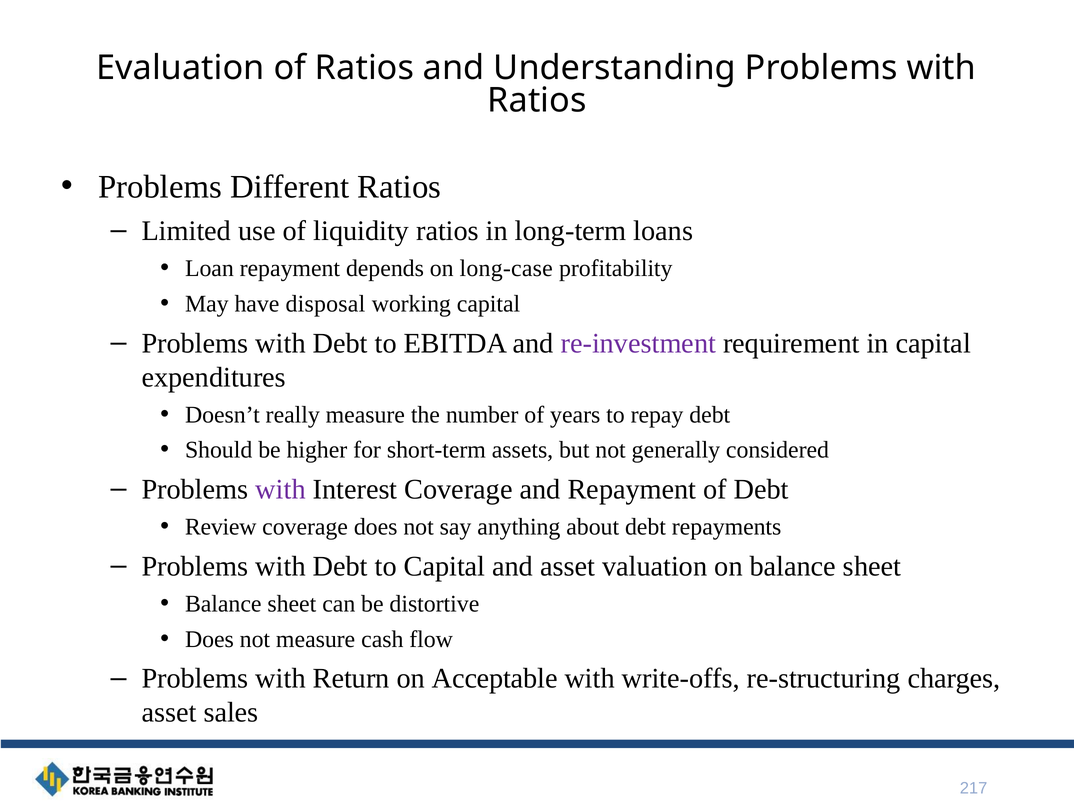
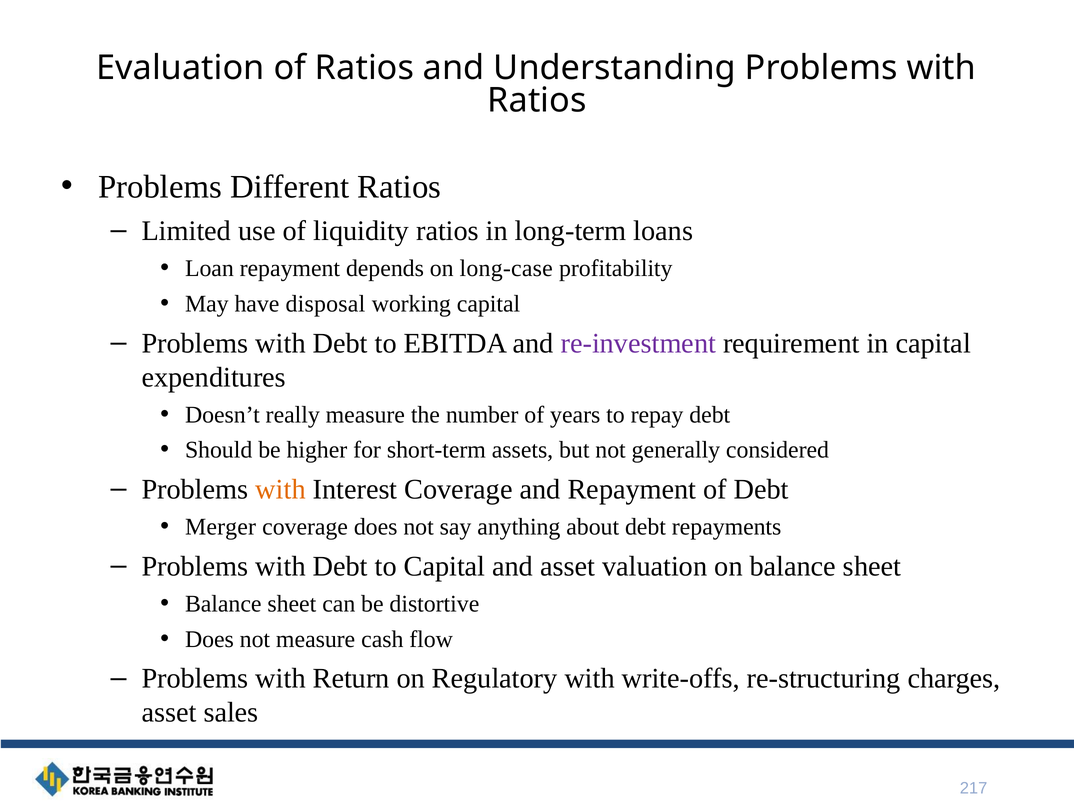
with colour: purple -> orange (281, 489)
Review: Review -> Merger (221, 527)
Acceptable: Acceptable -> Regulatory (495, 678)
